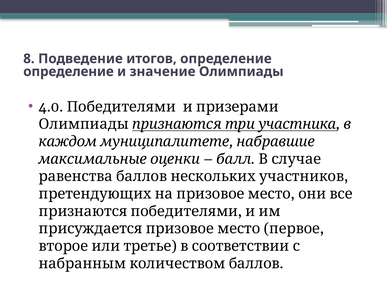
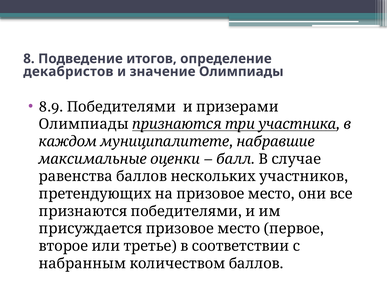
определение: определение -> декабристов (68, 72)
4.0: 4.0 -> 8.9 (51, 107)
